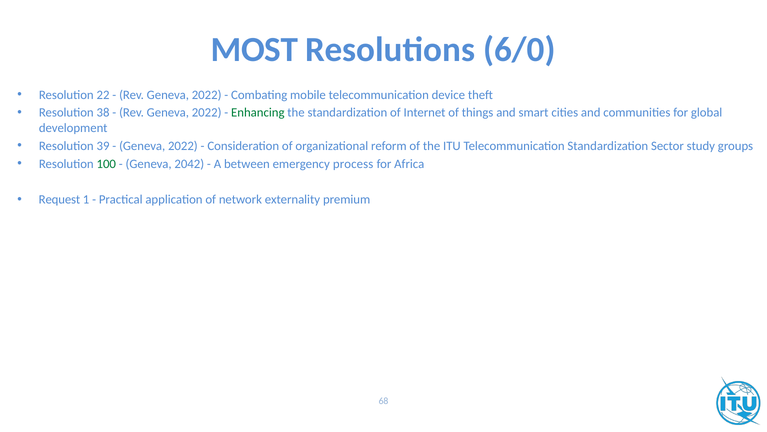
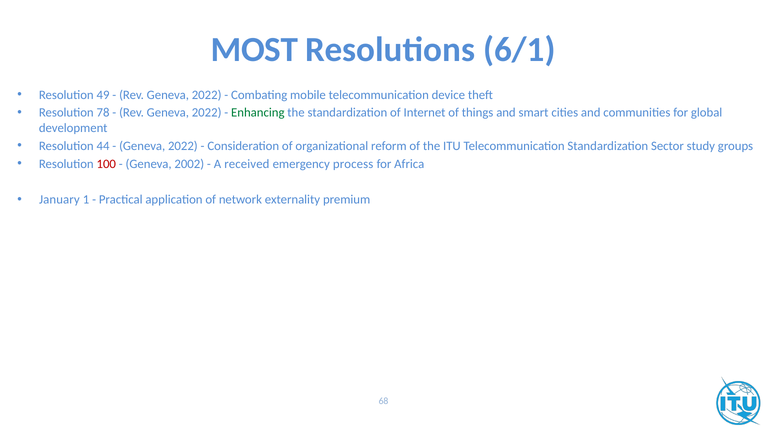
6/0: 6/0 -> 6/1 (519, 50)
22: 22 -> 49 (103, 95)
38: 38 -> 78 (103, 113)
39: 39 -> 44 (103, 146)
100 colour: green -> red (106, 164)
2042: 2042 -> 2002 (189, 164)
between: between -> received (247, 164)
Request: Request -> January (59, 199)
